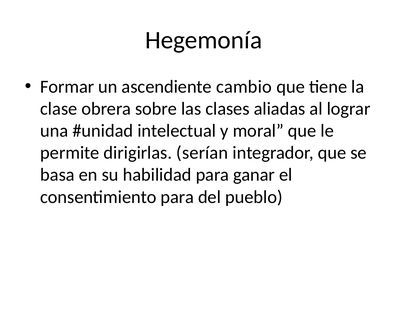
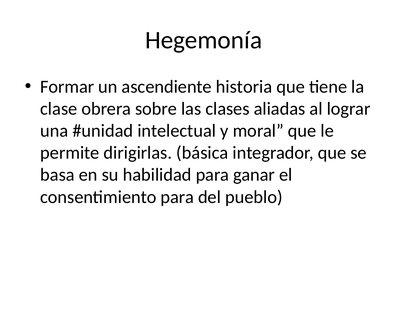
cambio: cambio -> historia (244, 87)
serían: serían -> básica (202, 153)
